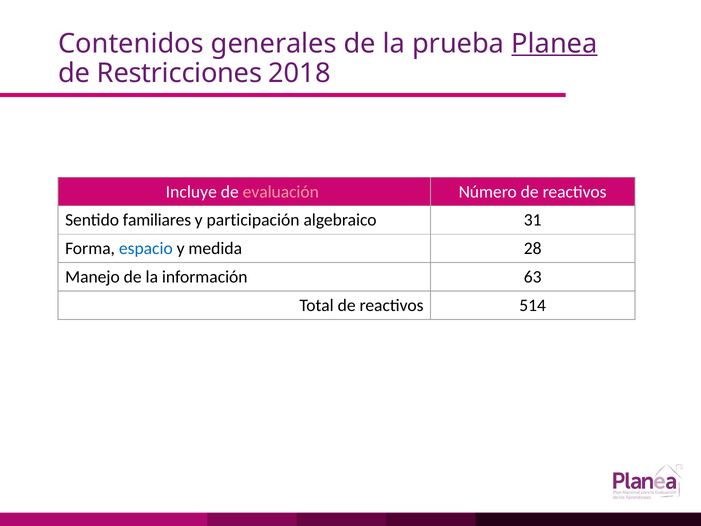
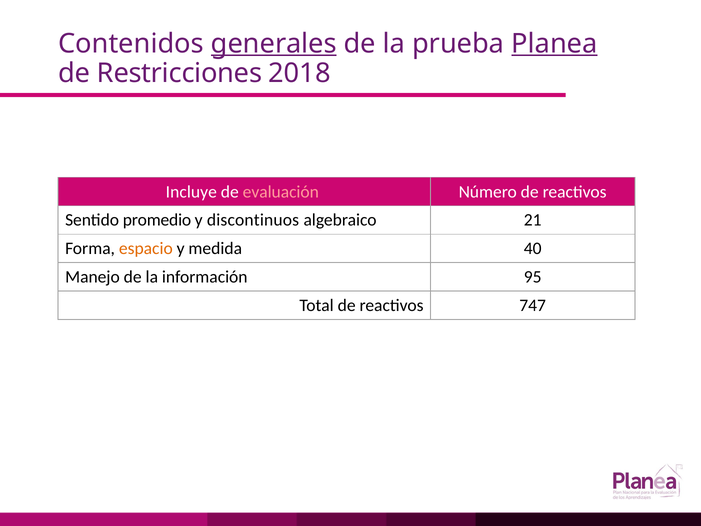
generales underline: none -> present (274, 44)
familiares: familiares -> promedio (157, 220)
participación: participación -> discontinuos (253, 220)
31: 31 -> 21 (533, 220)
espacio colour: blue -> orange (146, 249)
28: 28 -> 40 (533, 249)
63: 63 -> 95 (533, 277)
514: 514 -> 747 (533, 305)
